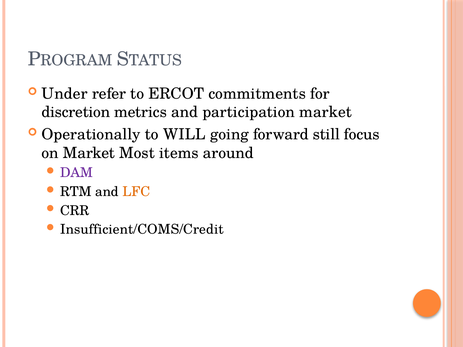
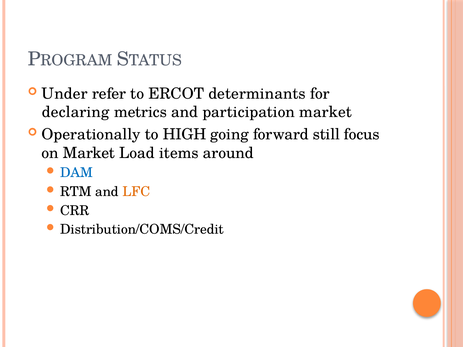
commitments: commitments -> determinants (257, 94)
discretion: discretion -> declaring (76, 112)
WILL: WILL -> HIGH (185, 135)
Most: Most -> Load (137, 153)
DAM colour: purple -> blue (76, 173)
Insufficient/COMS/Credit: Insufficient/COMS/Credit -> Distribution/COMS/Credit (142, 230)
